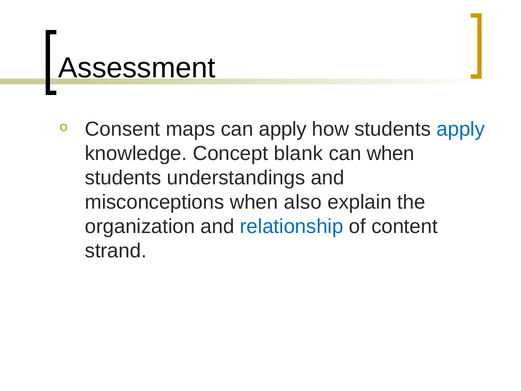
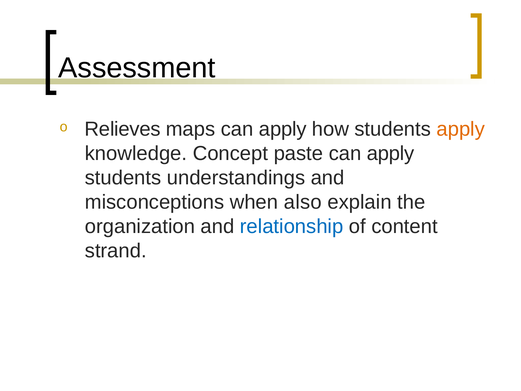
Consent: Consent -> Relieves (123, 129)
apply colour: blue -> orange (461, 129)
blank: blank -> paste (298, 153)
when: when -> apply (391, 153)
